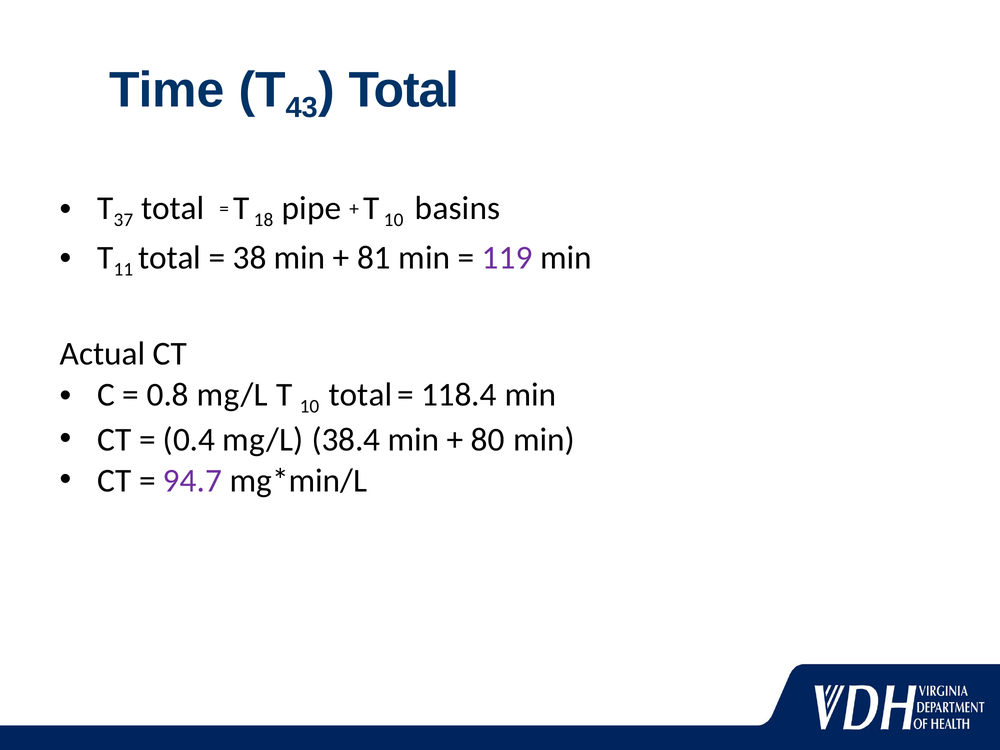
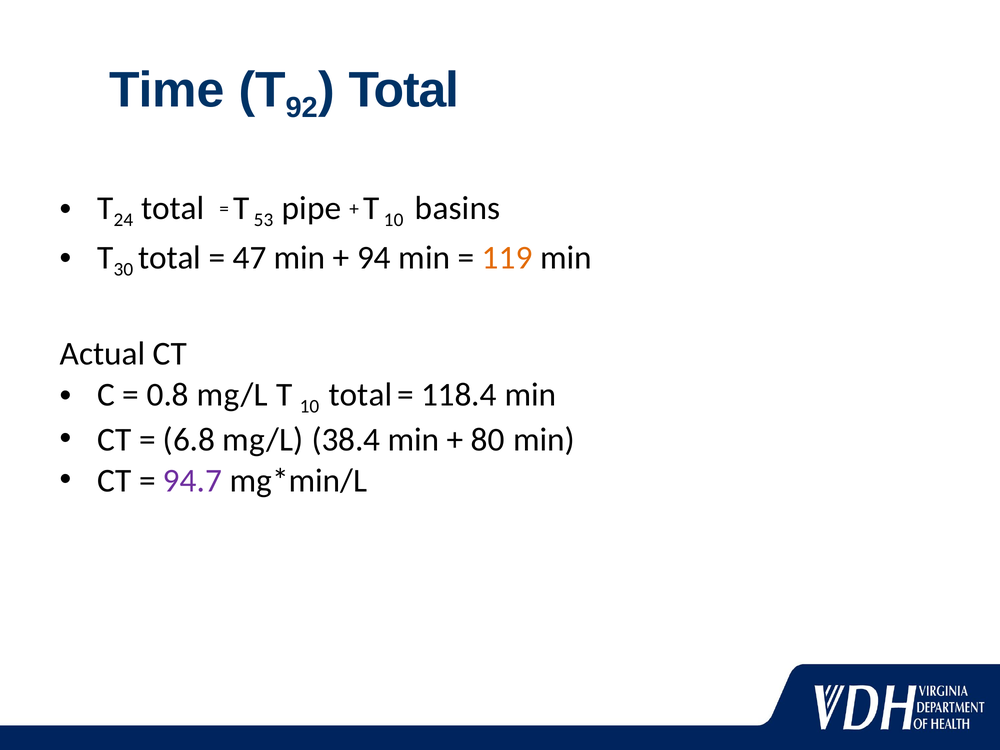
43: 43 -> 92 (302, 108)
37: 37 -> 24 (123, 220)
18: 18 -> 53 (263, 220)
11: 11 -> 30 (123, 269)
38: 38 -> 47 (250, 258)
81: 81 -> 94 (374, 258)
119 colour: purple -> orange (507, 258)
0.4: 0.4 -> 6.8 (189, 440)
